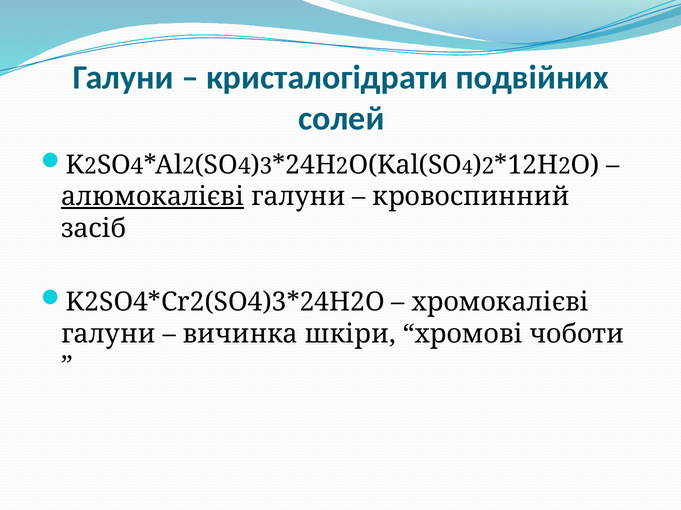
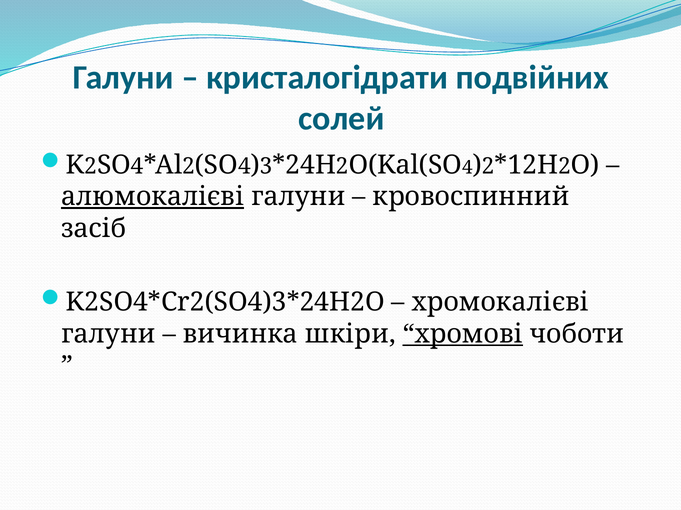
хромові underline: none -> present (463, 334)
